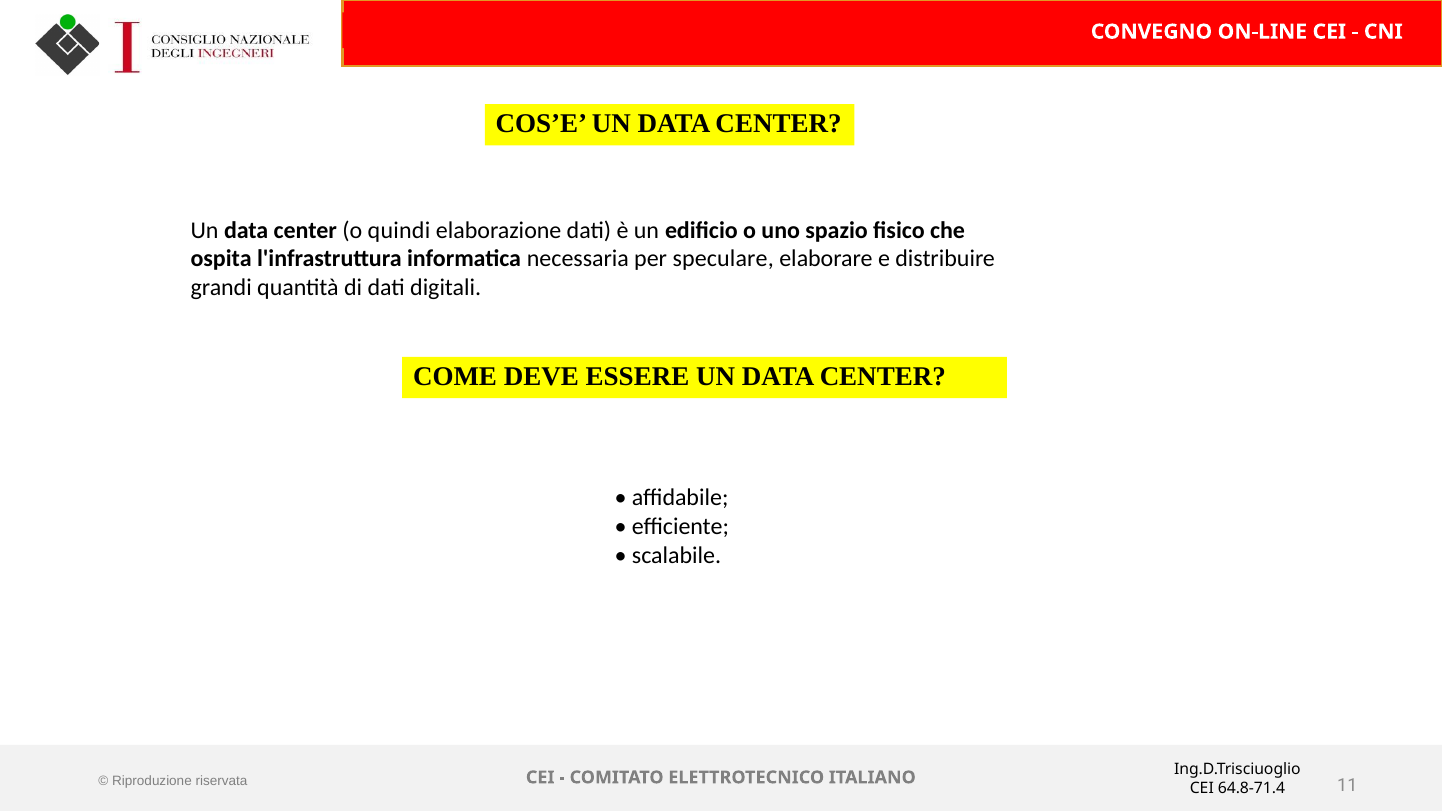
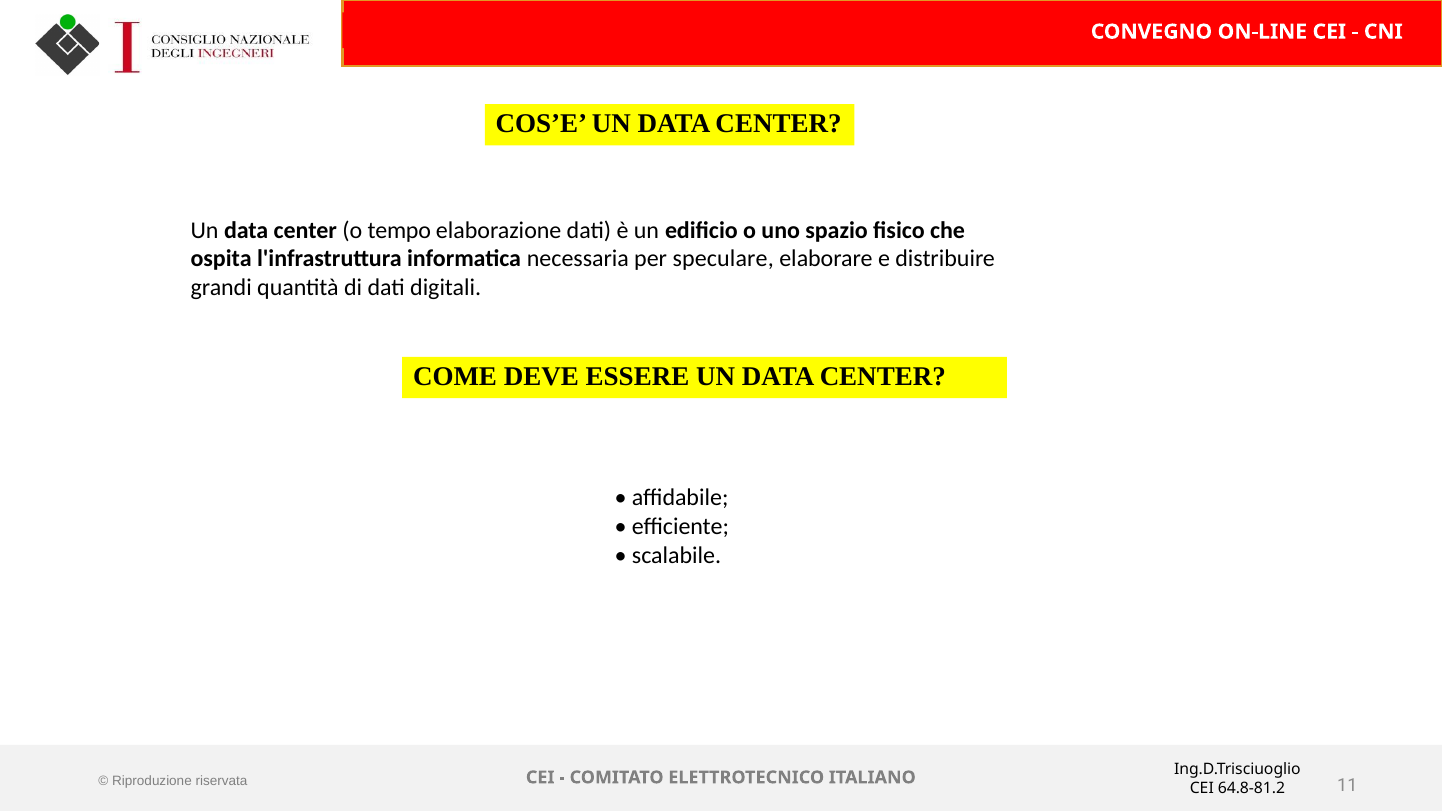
quindi: quindi -> tempo (399, 230)
64.8-71.4: 64.8-71.4 -> 64.8-81.2 (1251, 788)
